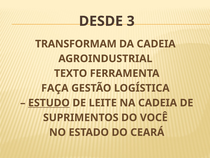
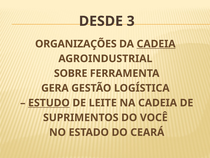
TRANSFORMAM: TRANSFORMAM -> ORGANIZAÇÕES (76, 44)
CADEIA underline: none -> present (156, 44)
TEXTO: TEXTO -> SOBRE (71, 73)
FAÇA: FAÇA -> GERA (55, 88)
